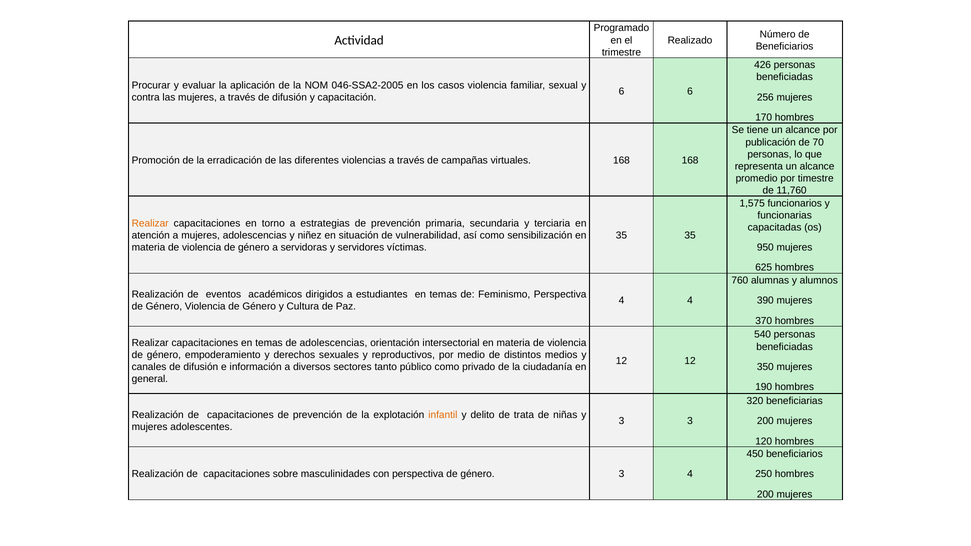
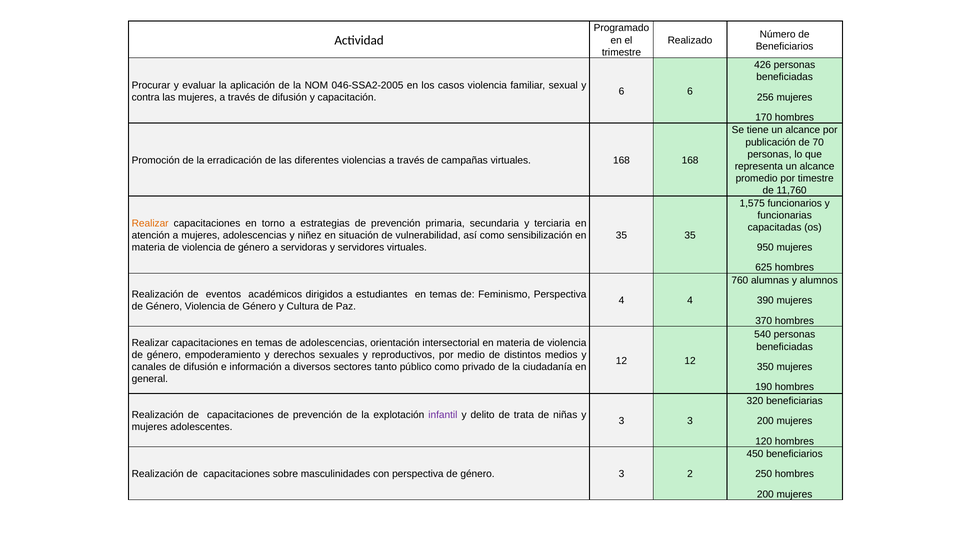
servidores víctimas: víctimas -> virtuales (407, 248)
infantil colour: orange -> purple (443, 415)
3 4: 4 -> 2 (690, 474)
